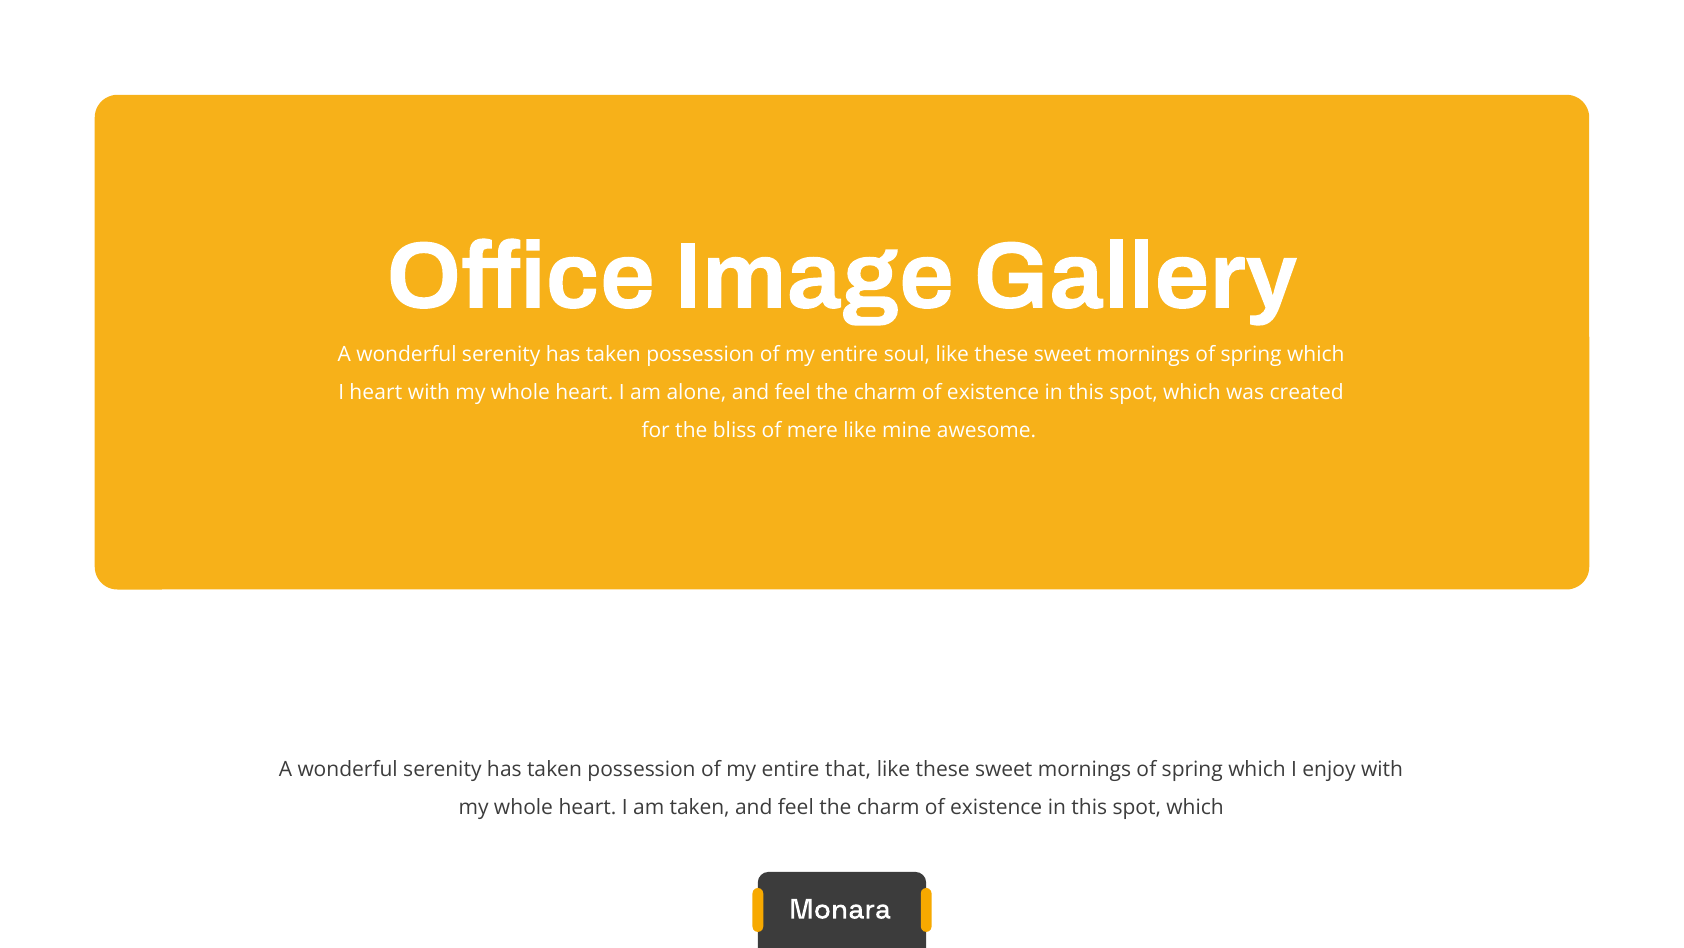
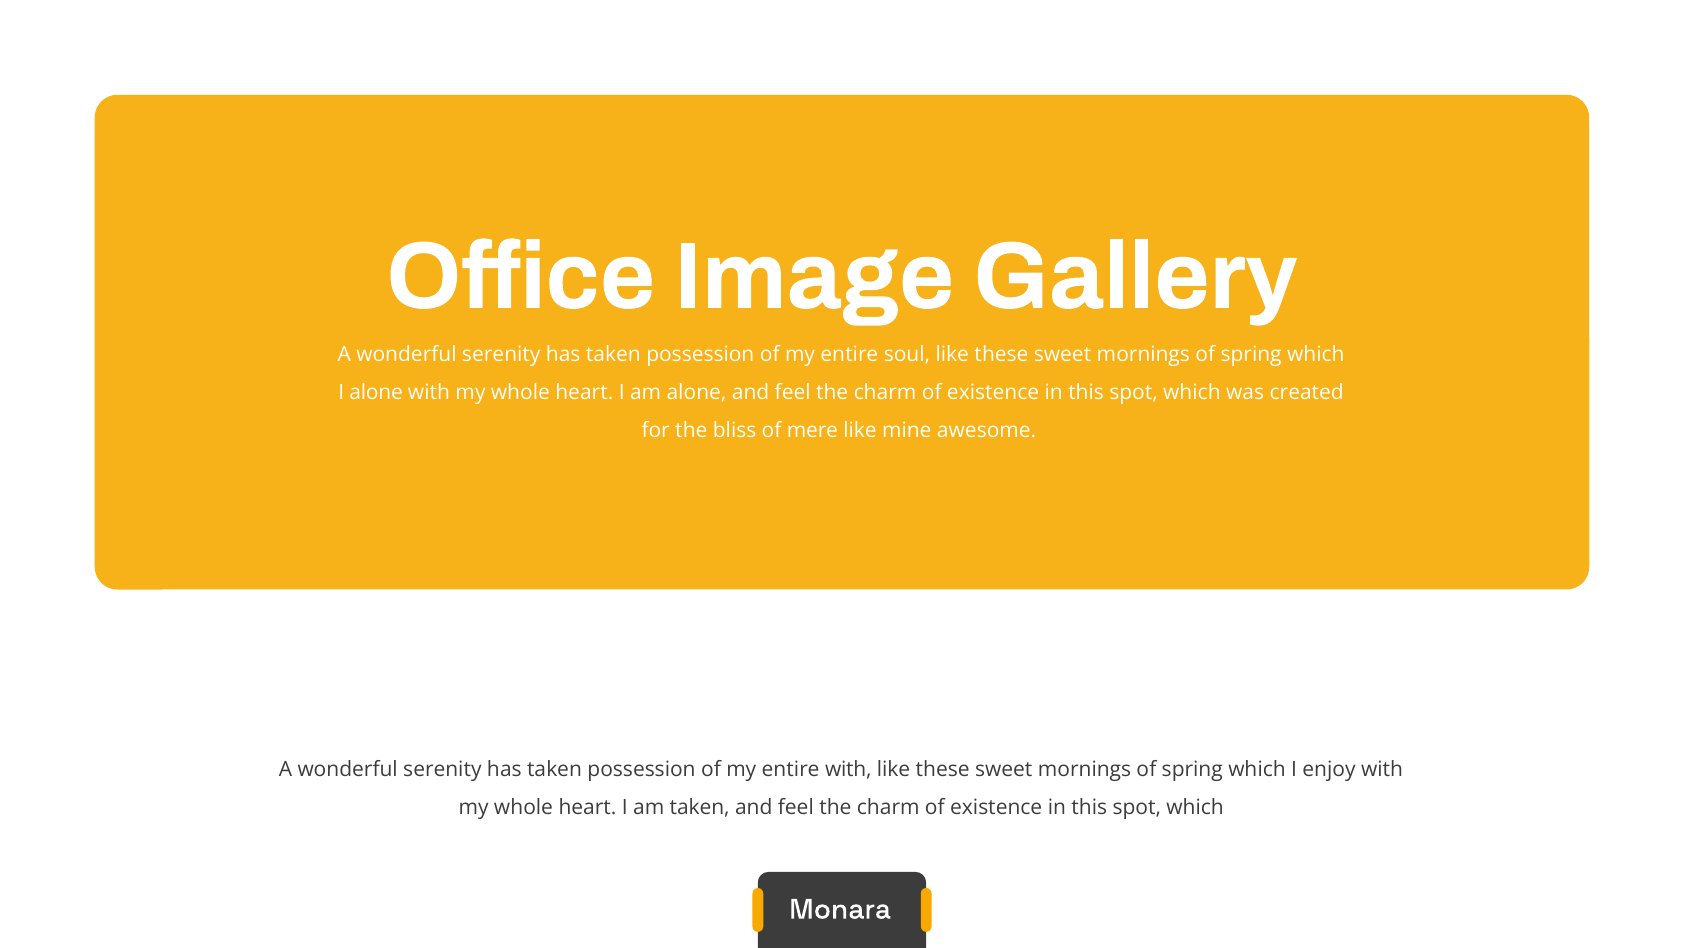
I heart: heart -> alone (376, 393)
entire that: that -> with (848, 769)
